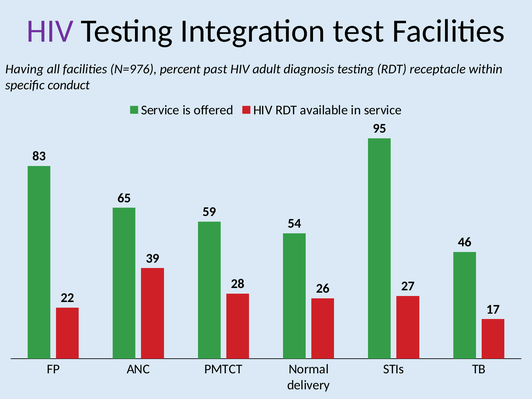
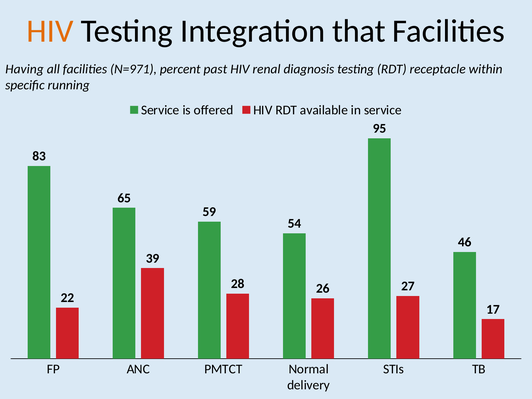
HIV colour: purple -> orange (50, 31)
test: test -> that (359, 31)
N=976: N=976 -> N=971 (133, 69)
adult: adult -> renal (266, 69)
conduct: conduct -> running (69, 85)
